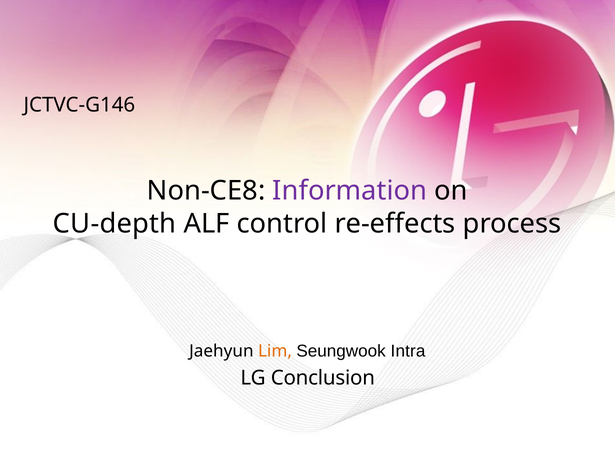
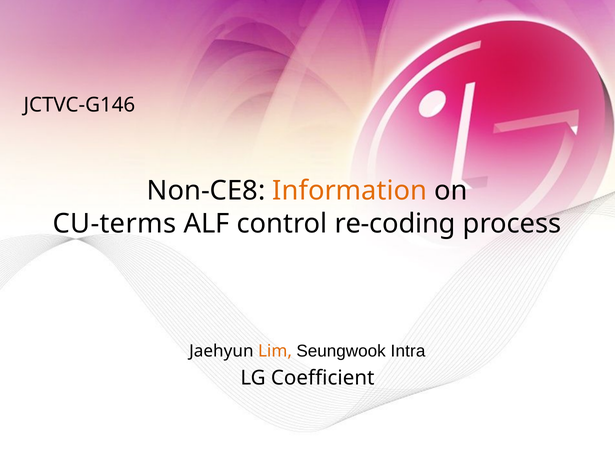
Information colour: purple -> orange (350, 191)
CU-depth: CU-depth -> CU-terms (115, 224)
re-effects: re-effects -> re-coding (395, 224)
Conclusion: Conclusion -> Coefficient (323, 378)
